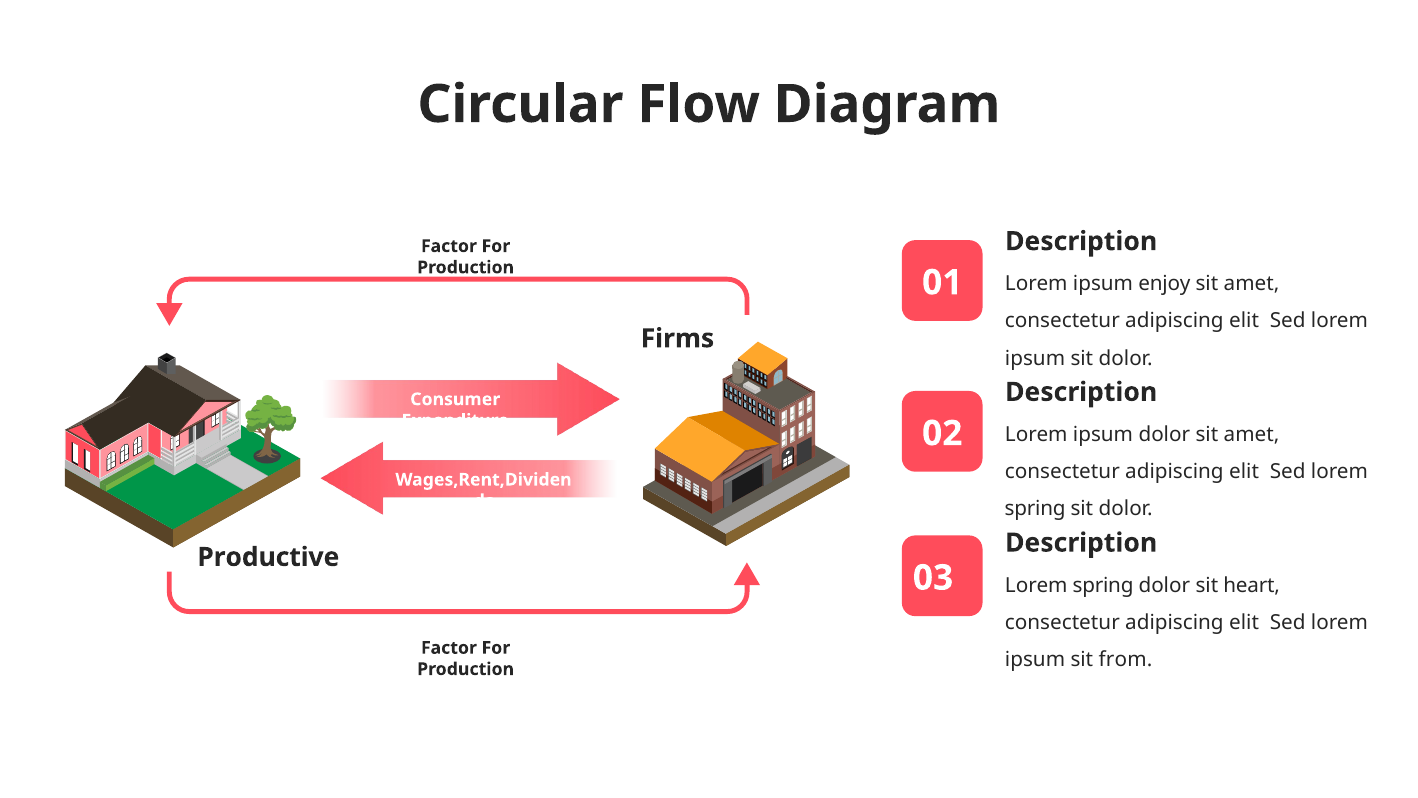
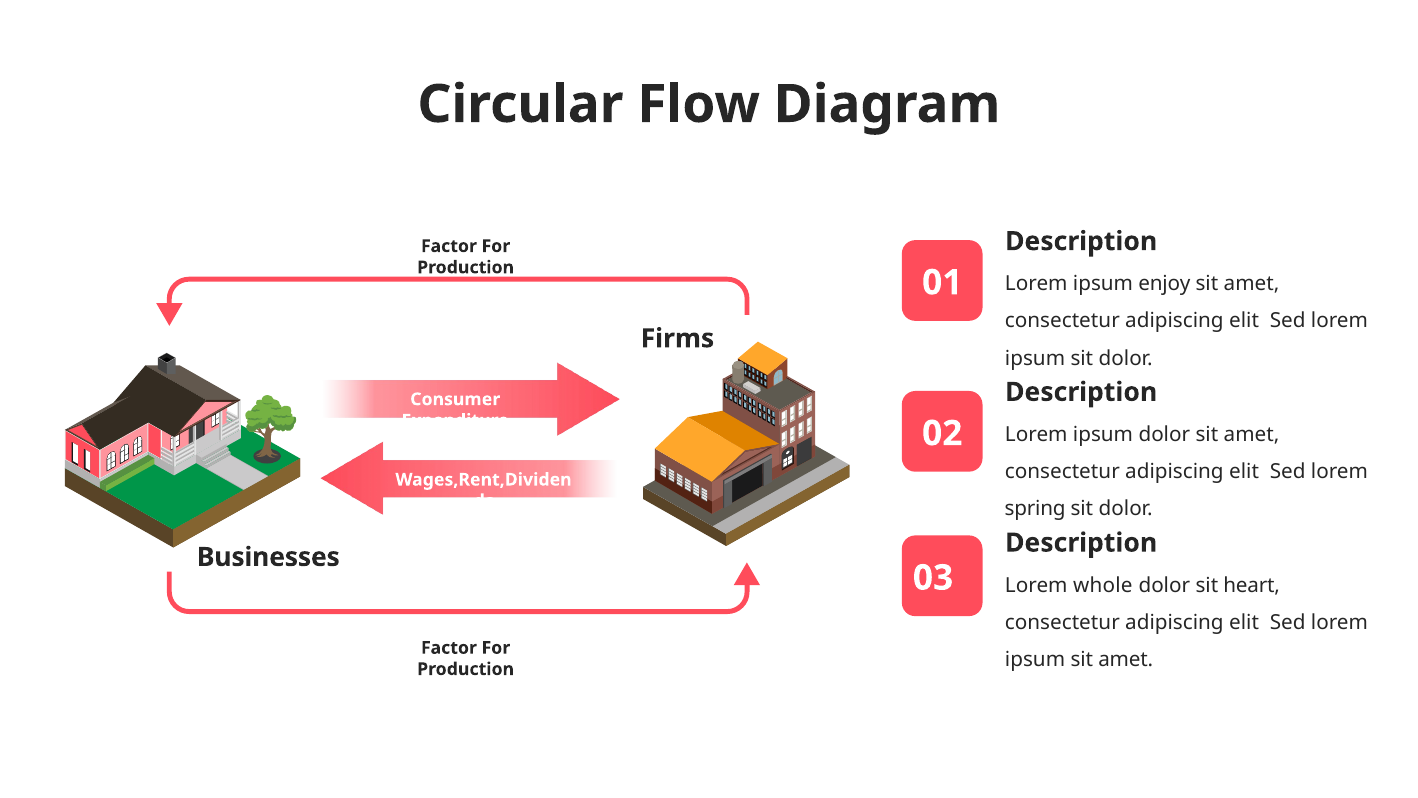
Productive: Productive -> Businesses (268, 557)
spring: spring -> whole (1103, 585)
ipsum sit from: from -> amet (1126, 659)
